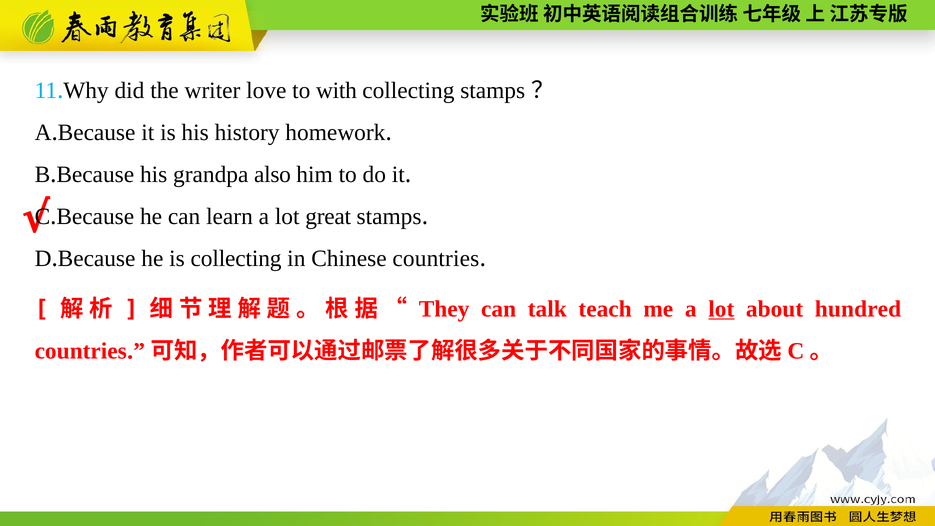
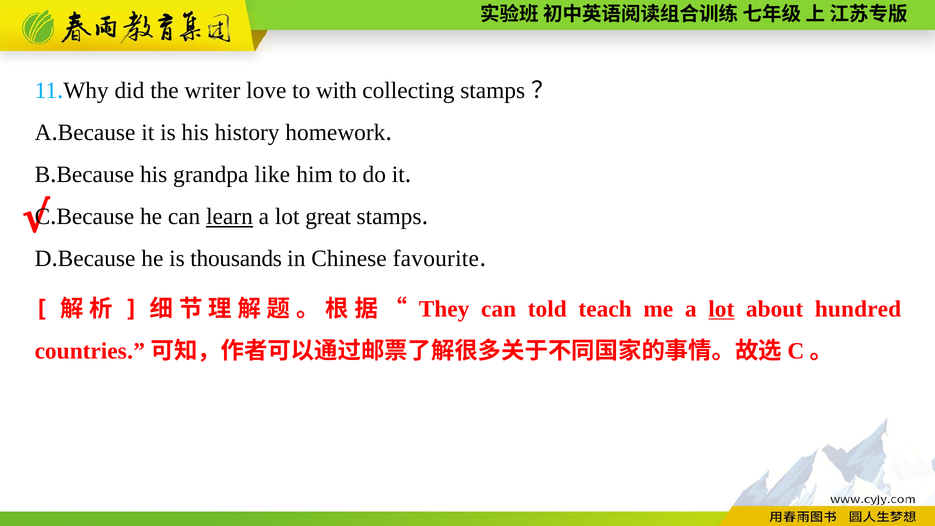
also: also -> like (272, 175)
learn underline: none -> present (229, 217)
is collecting: collecting -> thousands (236, 259)
Chinese countries: countries -> favourite (436, 259)
talk: talk -> told (547, 309)
